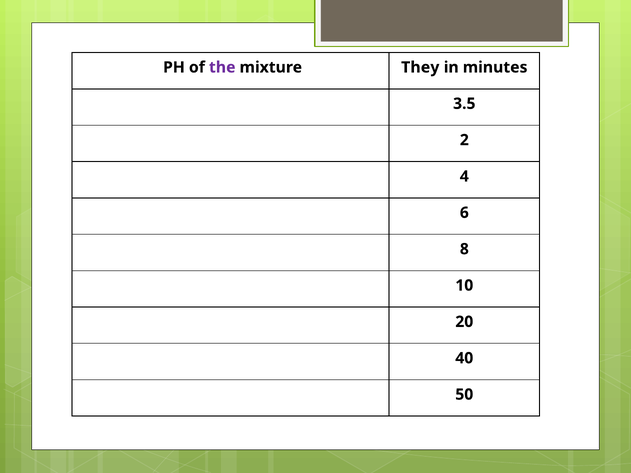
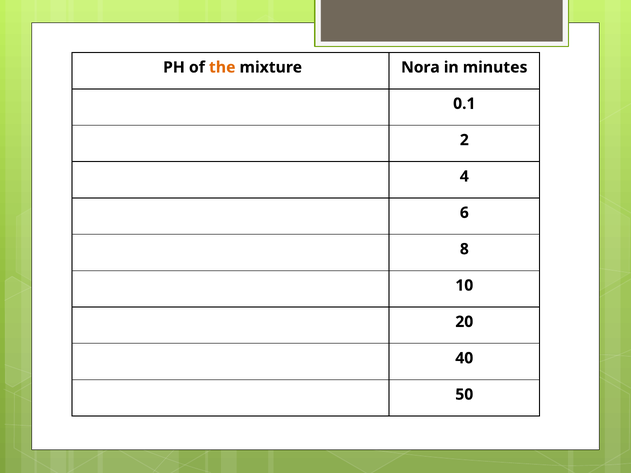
the colour: purple -> orange (222, 67)
They: They -> Nora (420, 67)
3.5: 3.5 -> 0.1 (464, 104)
